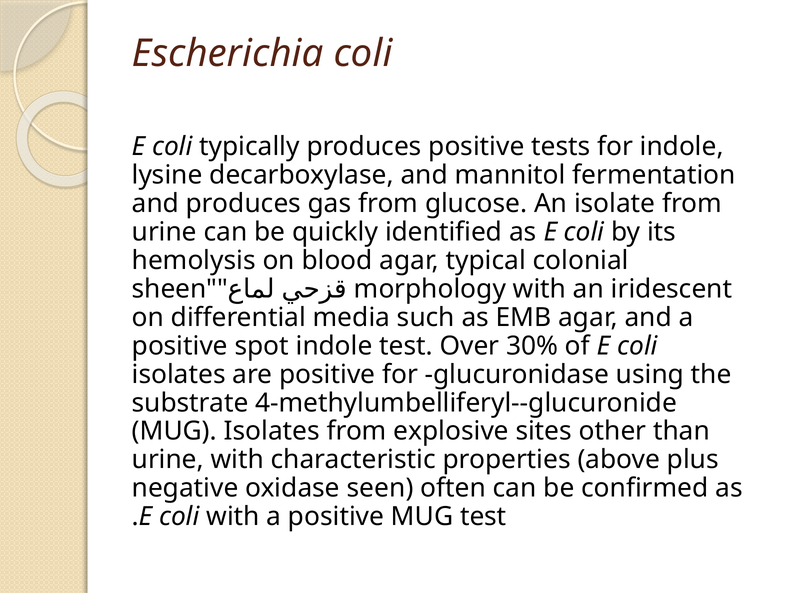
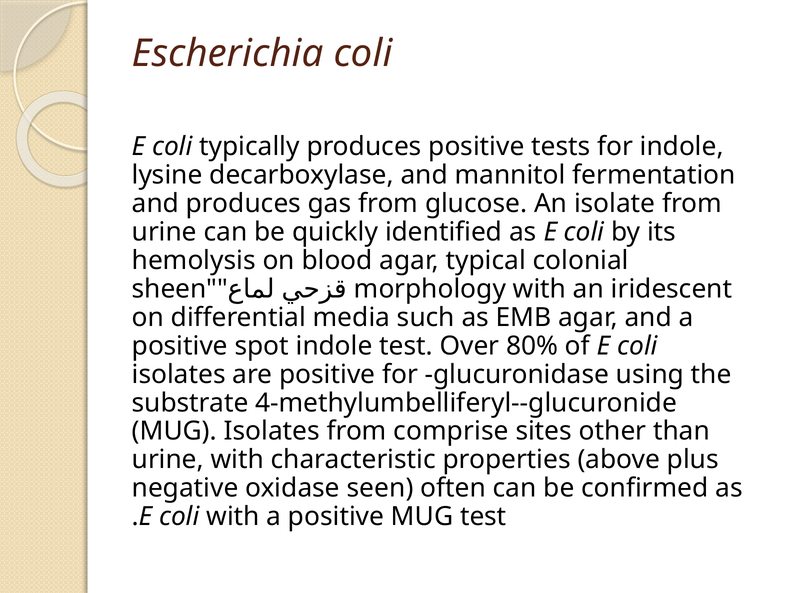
30%: 30% -> 80% (532, 346)
explosive: explosive -> comprise (451, 431)
